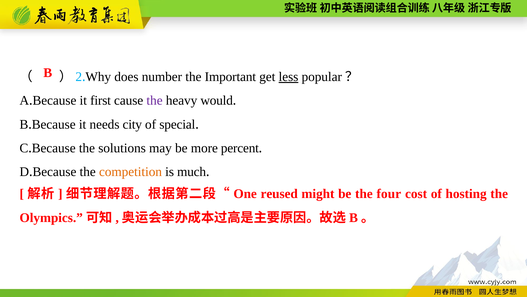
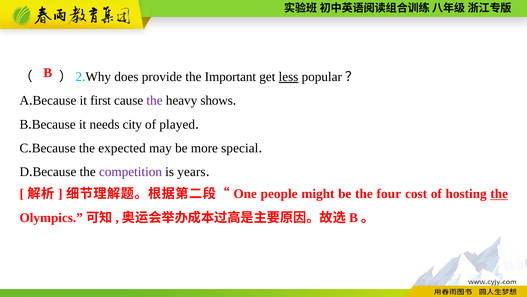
number: number -> provide (162, 77)
would: would -> shows (217, 100)
special: special -> played (177, 124)
solutions: solutions -> expected (122, 148)
percent: percent -> special (240, 148)
competition colour: orange -> purple (130, 172)
much: much -> years (191, 172)
reused: reused -> people (279, 194)
the underline: none -> present (499, 194)
